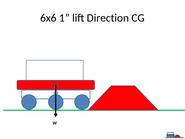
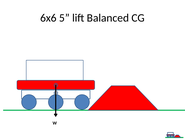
1: 1 -> 5 (64, 18)
Direction: Direction -> Balanced (108, 18)
